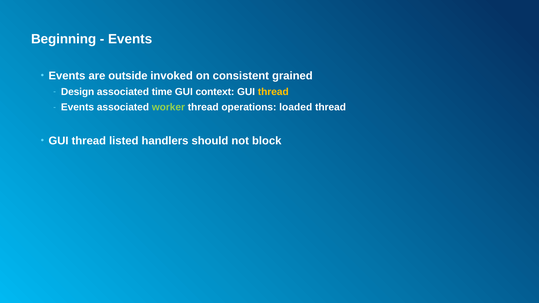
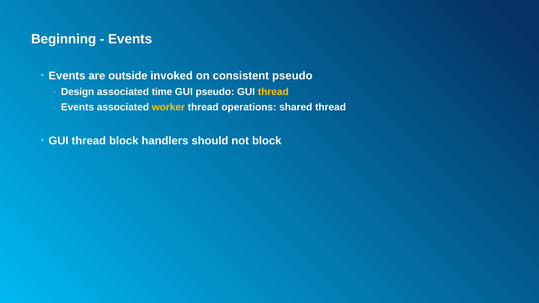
consistent grained: grained -> pseudo (292, 76)
GUI context: context -> pseudo (215, 92)
worker colour: light green -> yellow (168, 107)
loaded: loaded -> shared (296, 107)
thread listed: listed -> block (124, 141)
